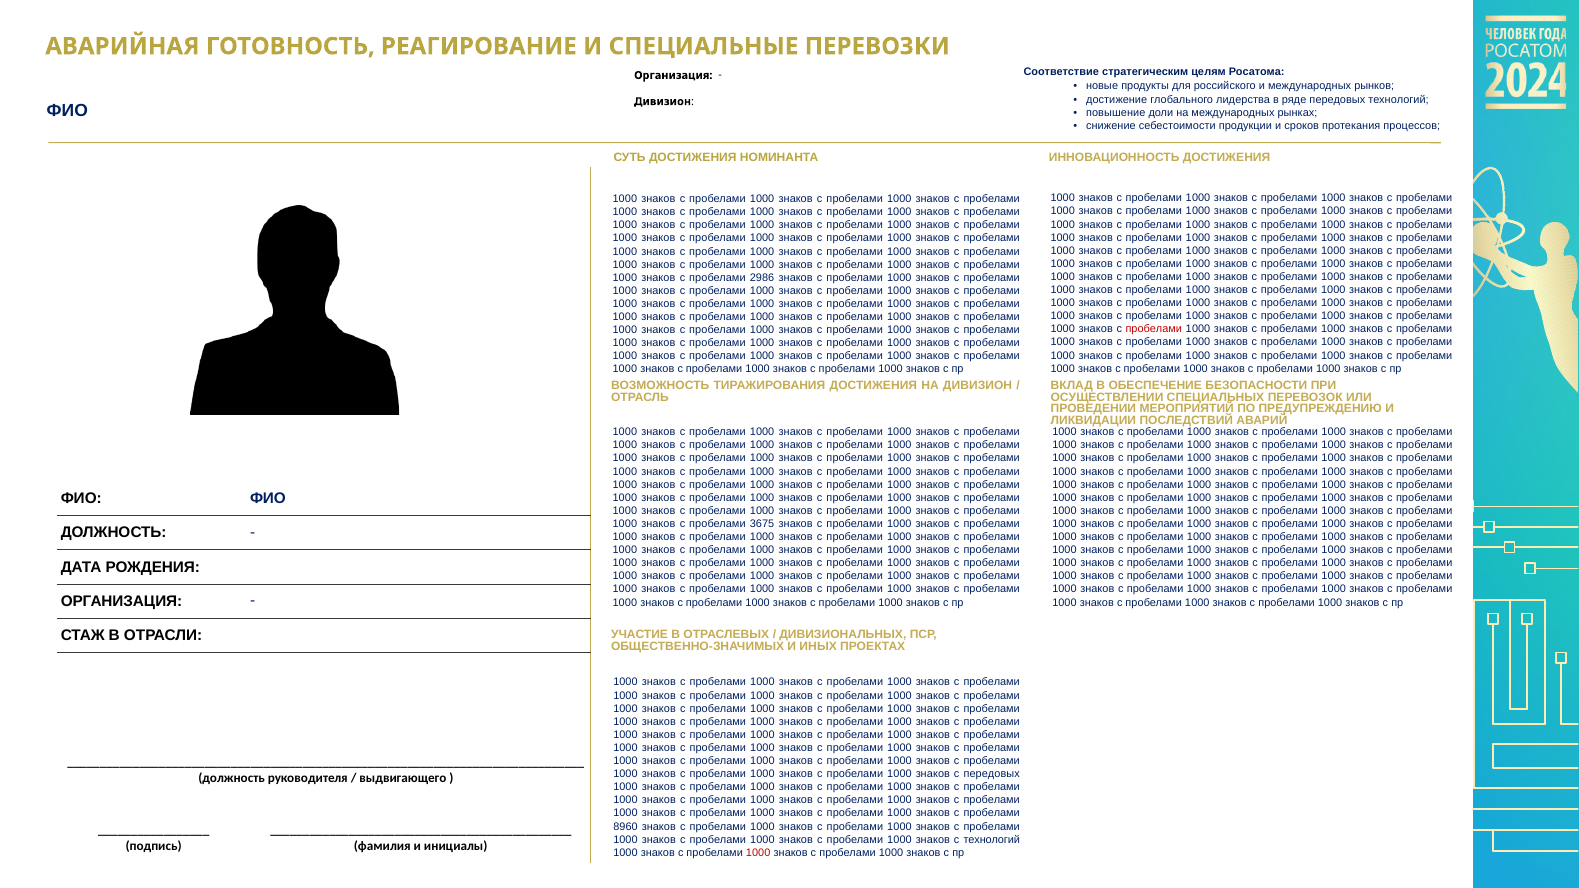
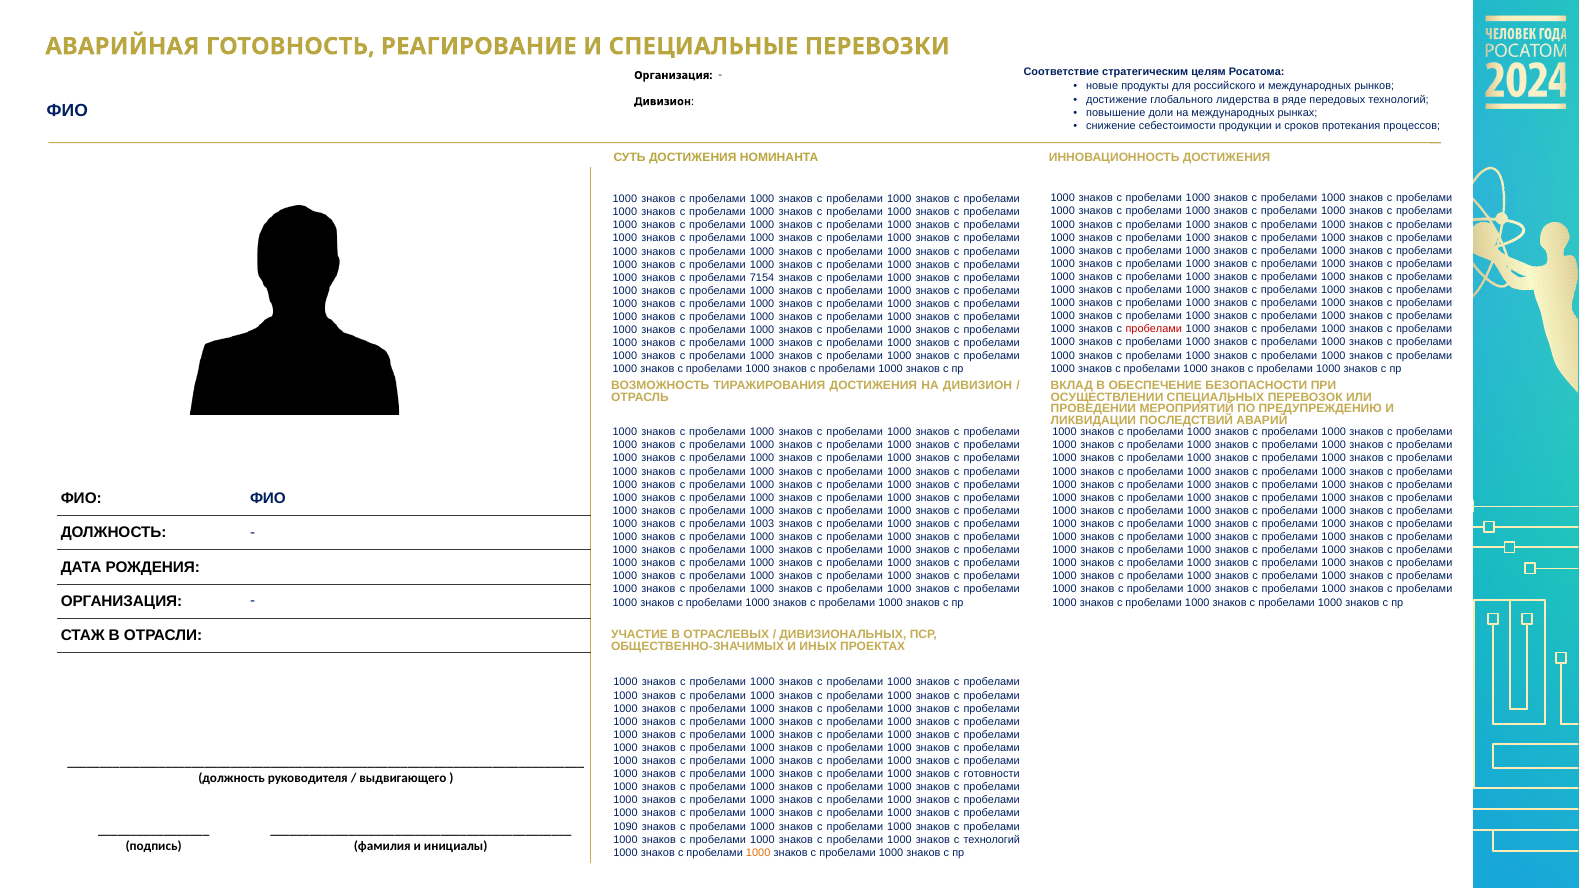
2986: 2986 -> 7154 (762, 278)
3675: 3675 -> 1003 (762, 524)
с передовых: передовых -> готовности (992, 774)
8960: 8960 -> 1090 (625, 827)
1000 colour: red -> orange (758, 853)
